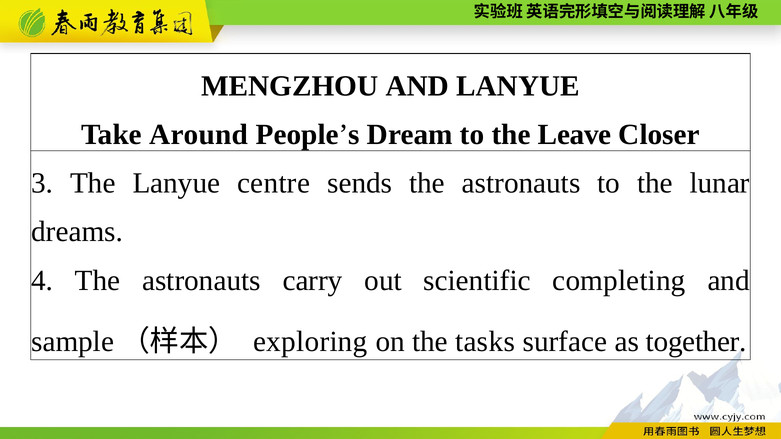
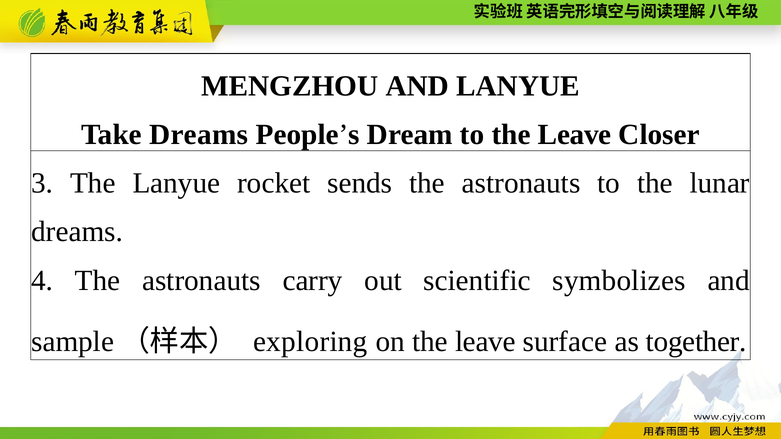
Take Around: Around -> Dreams (199, 135)
centre: centre -> rocket (274, 183)
completing: completing -> symbolizes (619, 281)
on the tasks: tasks -> leave (485, 342)
